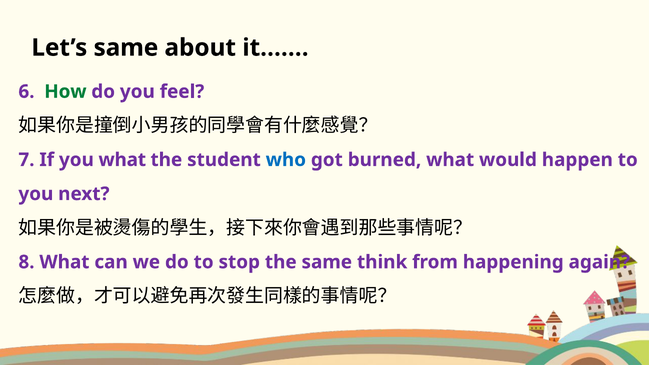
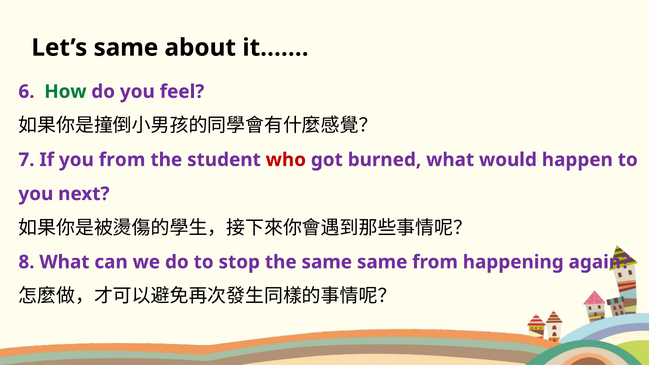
you what: what -> from (122, 160)
who colour: blue -> red (286, 160)
same think: think -> same (382, 262)
